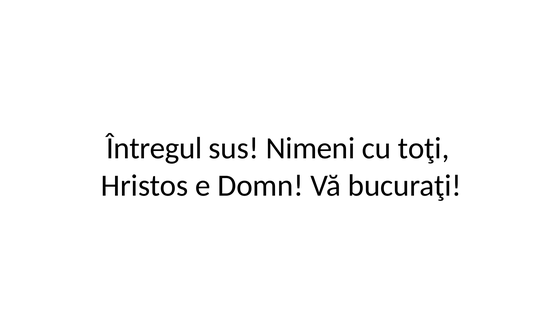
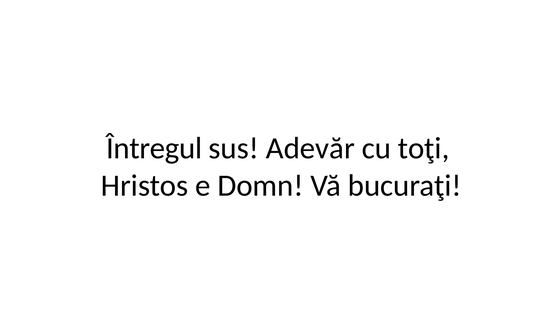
Nimeni: Nimeni -> Adevăr (310, 148)
